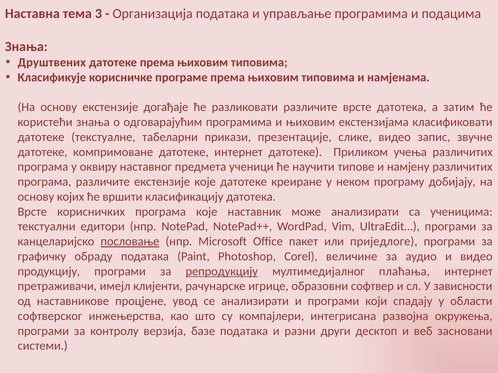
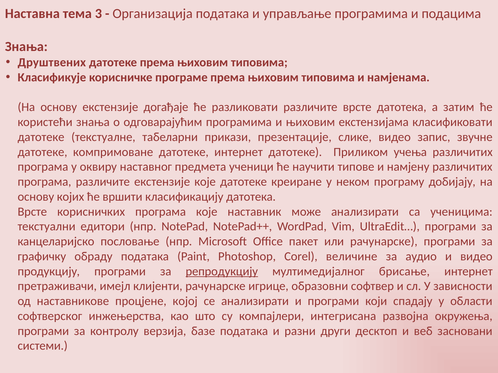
пословање underline: present -> none (130, 242)
или приједлоге: приједлоге -> рачунарске (384, 242)
плаћања: плаћања -> брисање (404, 272)
увод: увод -> којој (185, 302)
